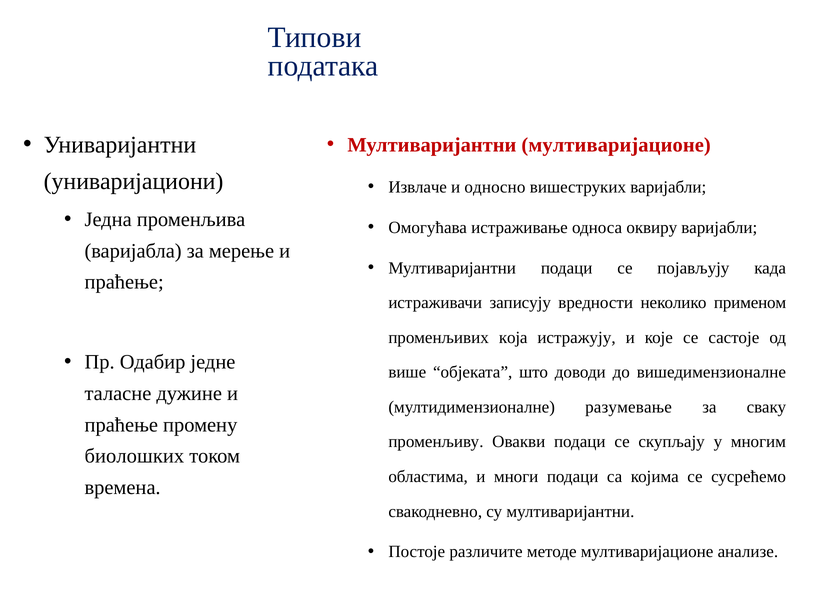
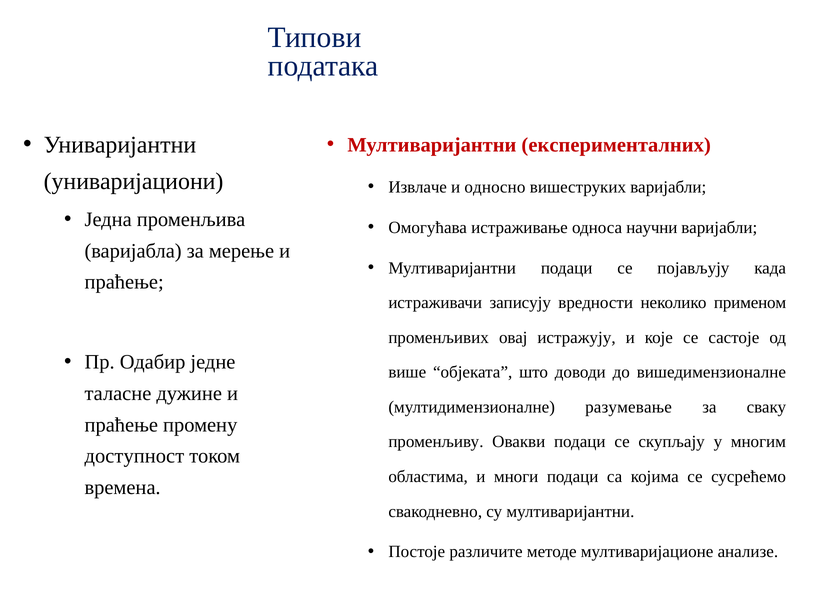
Мултиваријантни мултиваријационе: мултиваријационе -> експерименталних (616, 145)
оквиру: оквиру -> научни (652, 228)
која: која -> овај (513, 338)
биолoшких: биолoшких -> доступност (134, 456)
